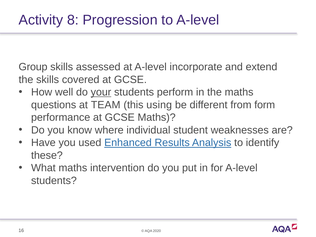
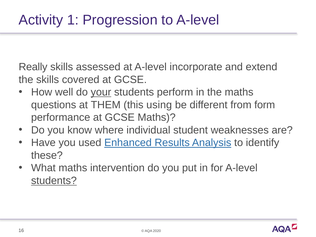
8: 8 -> 1 (73, 20)
Group: Group -> Really (33, 67)
TEAM: TEAM -> THEM (106, 105)
students underline: none -> present (54, 181)
